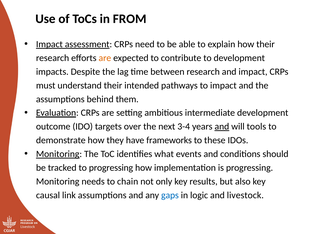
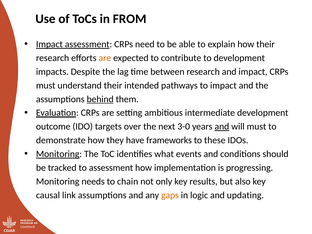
behind underline: none -> present (100, 99)
3-4: 3-4 -> 3-0 (184, 127)
will tools: tools -> must (256, 127)
to progressing: progressing -> assessment (111, 168)
gaps colour: blue -> orange (170, 195)
livestock: livestock -> updating (245, 195)
